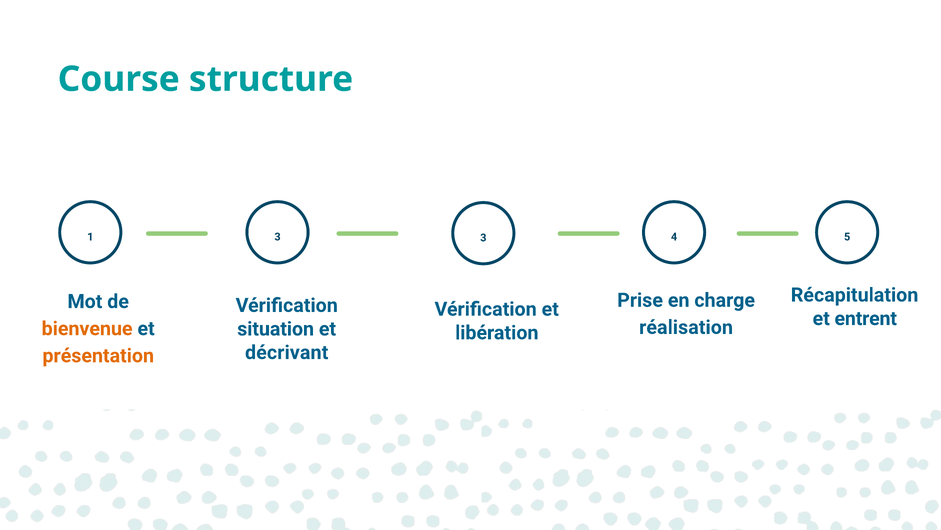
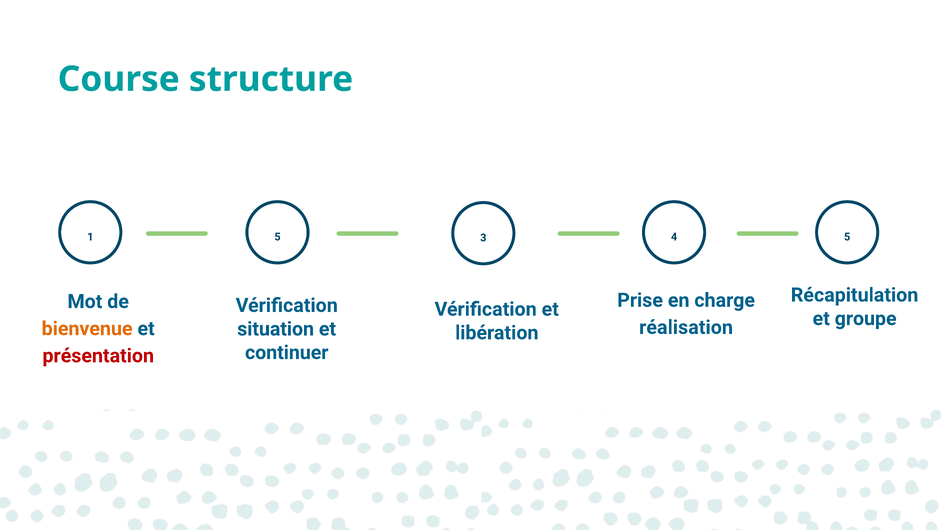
1 3: 3 -> 5 (277, 237)
entrent: entrent -> groupe (866, 318)
décrivant: décrivant -> continuer (287, 352)
présentation colour: orange -> red (98, 355)
